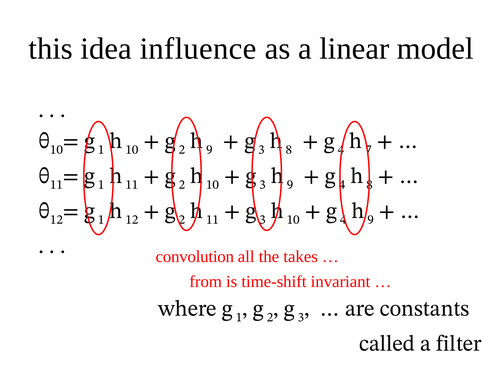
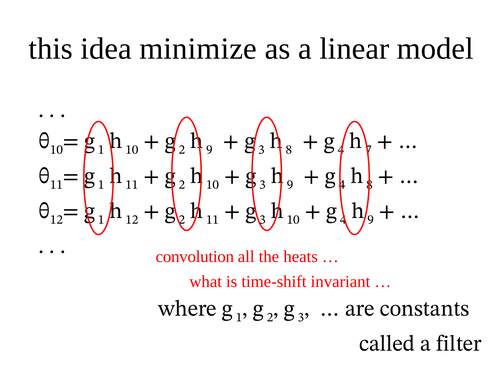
influence: influence -> minimize (198, 49)
takes: takes -> heats (301, 257)
from: from -> what (206, 282)
